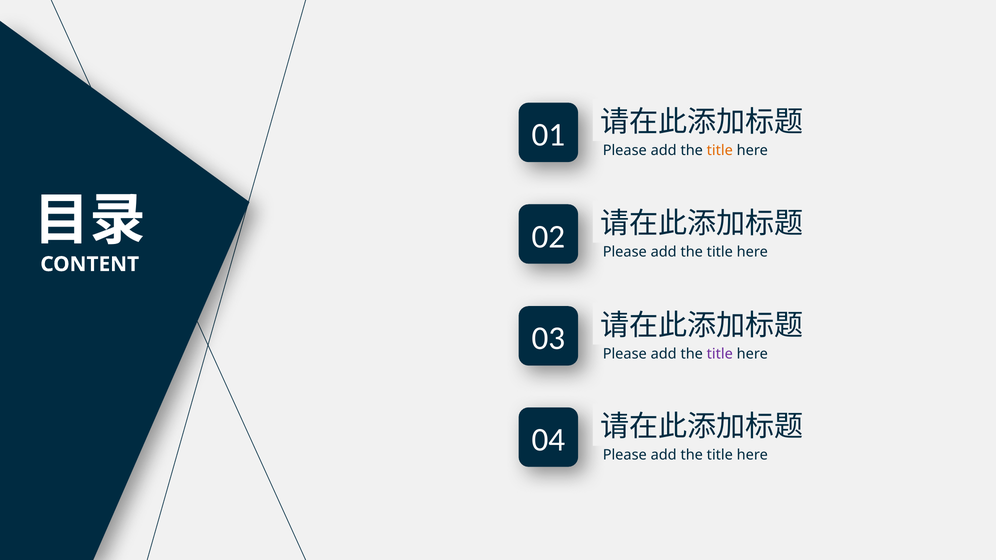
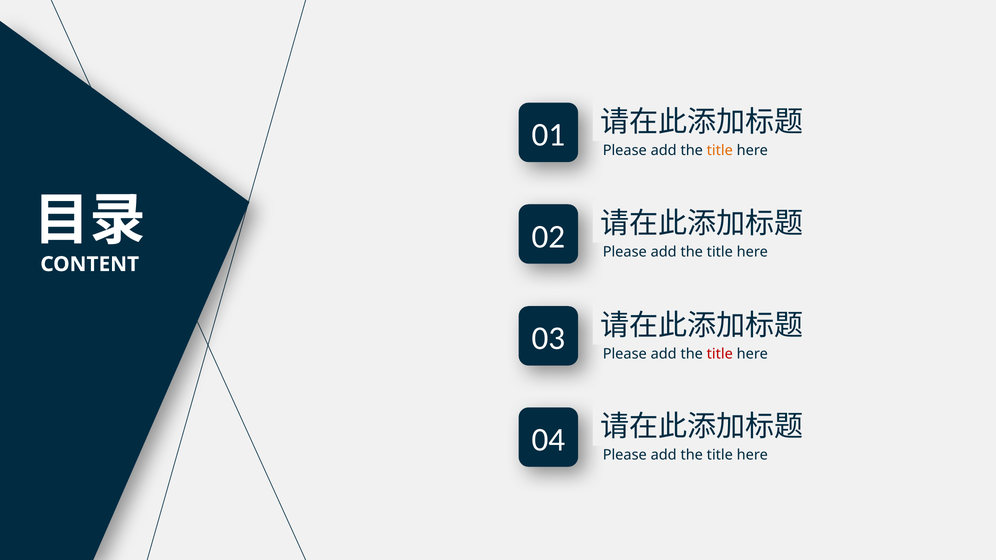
title colour: purple -> red (720, 354)
